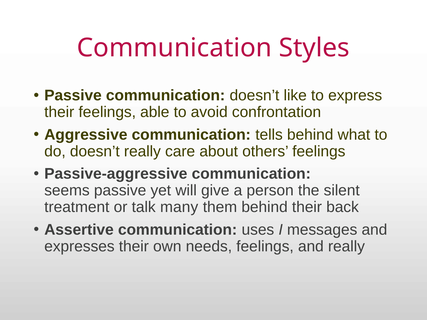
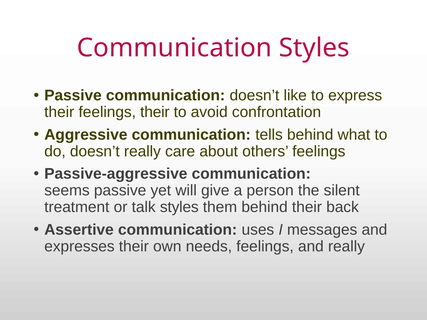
feelings able: able -> their (155, 112)
talk many: many -> styles (179, 207)
